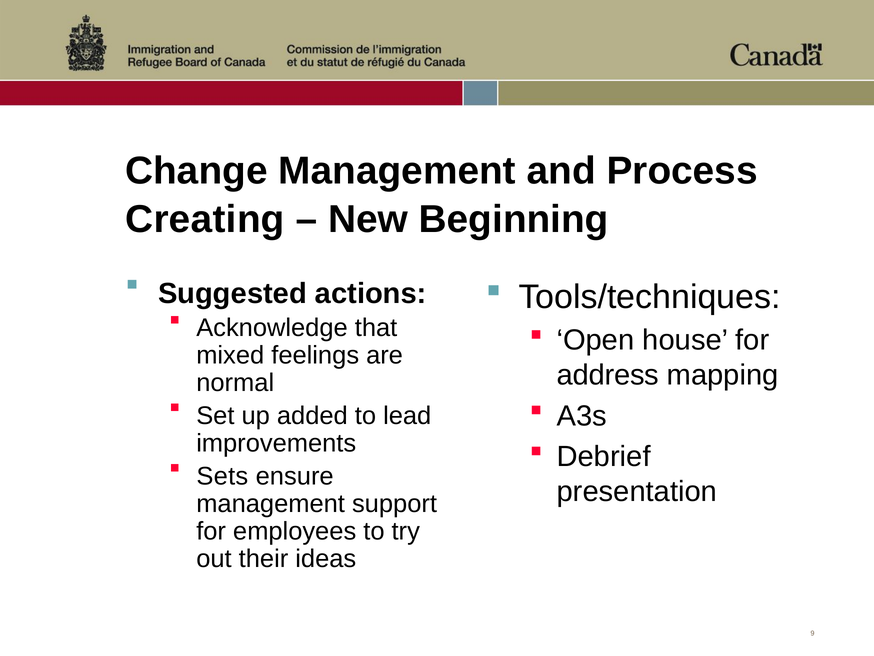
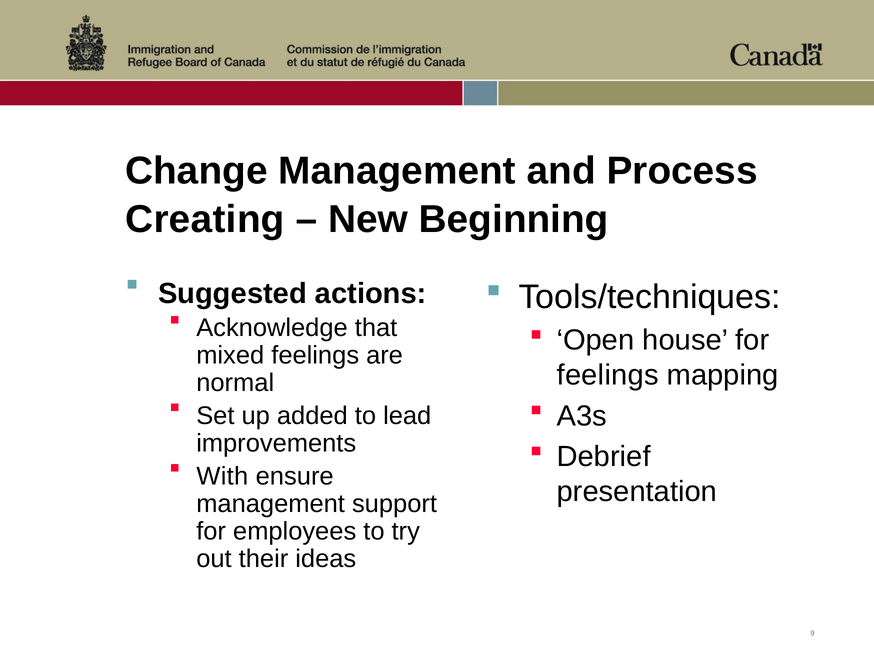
address: address -> feelings (608, 375)
Sets: Sets -> With (222, 476)
